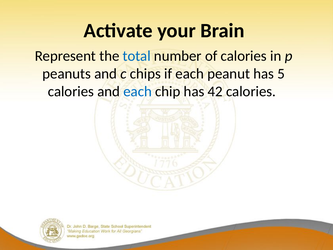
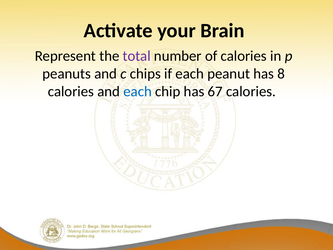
total colour: blue -> purple (137, 56)
5: 5 -> 8 (281, 74)
42: 42 -> 67 (215, 92)
